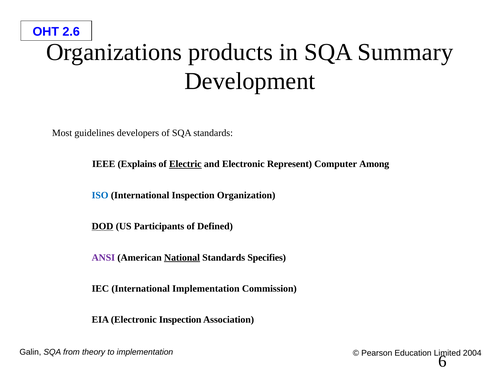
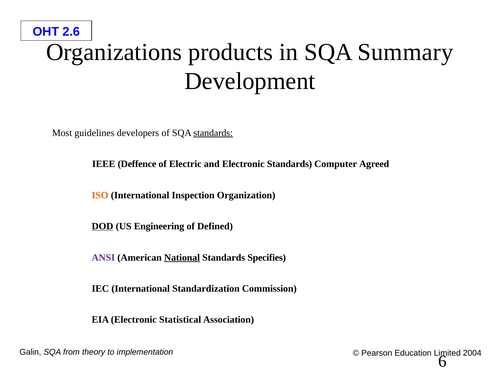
standards underline: none -> present (213, 133)
Explains: Explains -> Deffence (137, 164)
Electric underline: present -> none (185, 164)
Electronic Represent: Represent -> Standards (290, 164)
Among: Among -> Agreed (374, 164)
ISO colour: blue -> orange (100, 195)
Participants: Participants -> Engineering (159, 226)
International Implementation: Implementation -> Standardization (206, 289)
Electronic Inspection: Inspection -> Statistical (180, 320)
